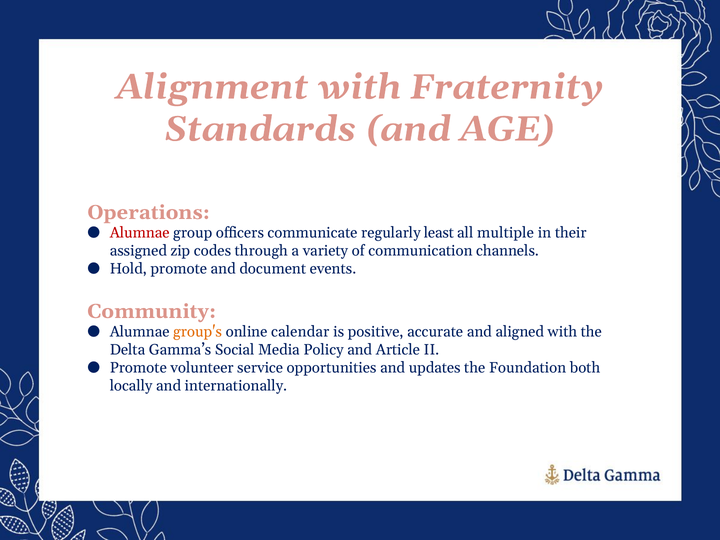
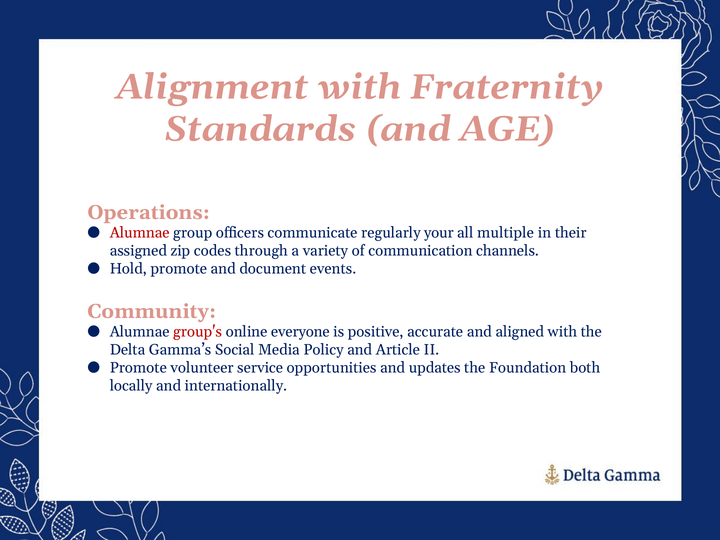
least: least -> your (439, 233)
group's colour: orange -> red (198, 332)
calendar: calendar -> everyone (300, 332)
